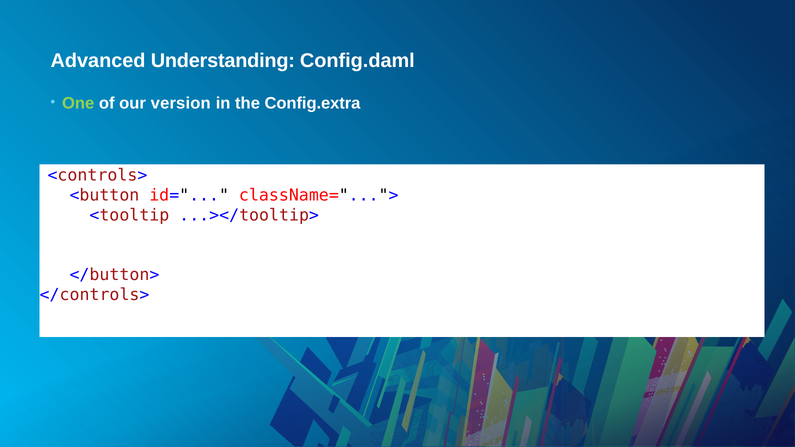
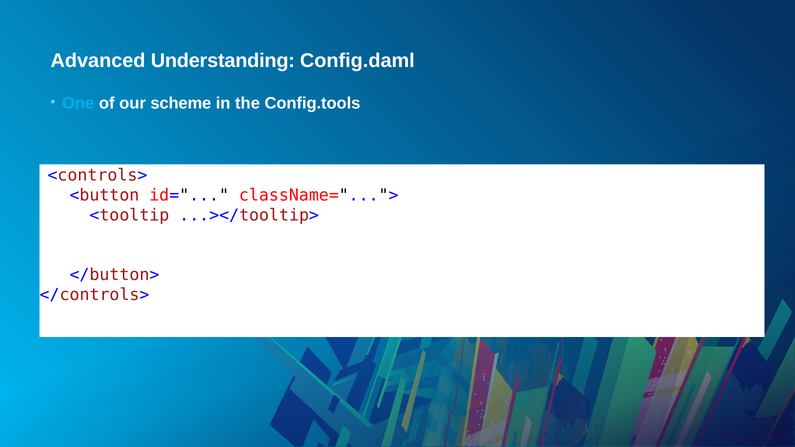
One colour: light green -> light blue (78, 103)
version: version -> scheme (181, 103)
Config.extra: Config.extra -> Config.tools (312, 103)
